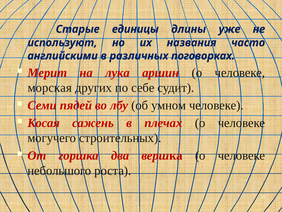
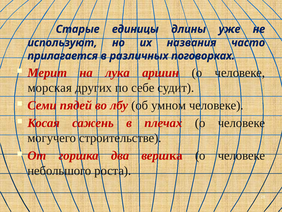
английскими: английскими -> прилагается (63, 56)
строительных: строительных -> строительстве (120, 138)
